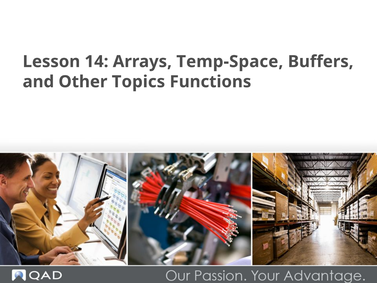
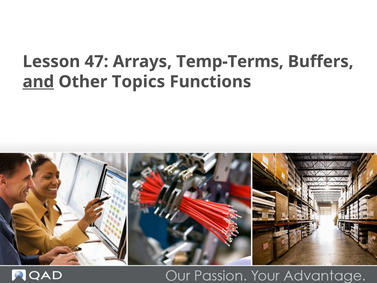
14: 14 -> 47 (96, 62)
Temp-Space: Temp-Space -> Temp-Terms (230, 62)
and underline: none -> present (38, 82)
